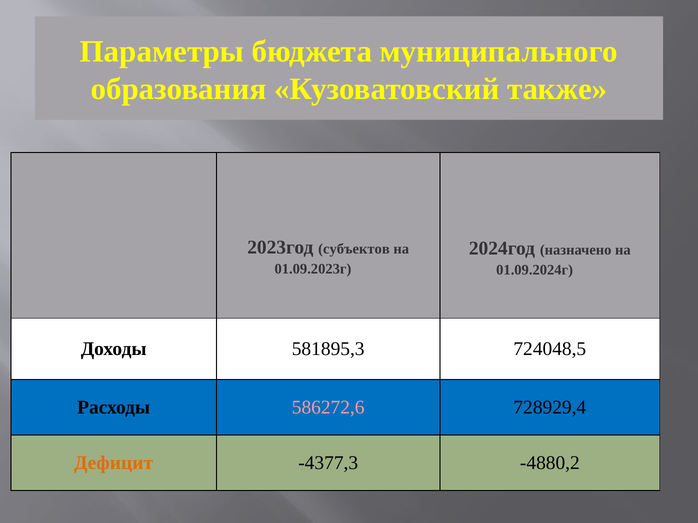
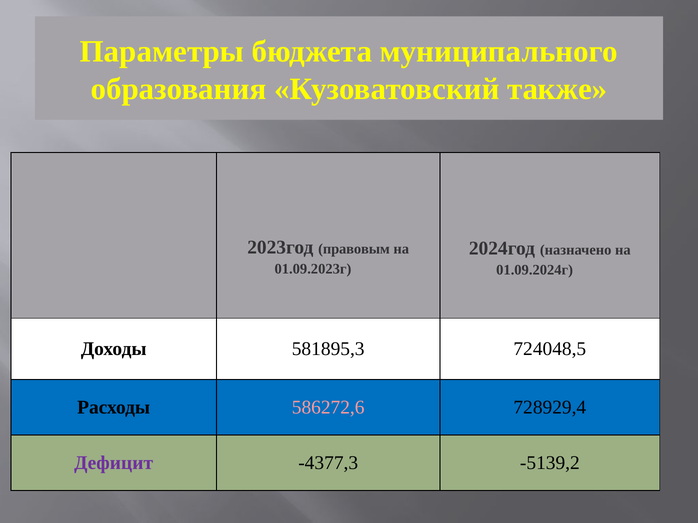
субъектов: субъектов -> правовым (354, 249)
Дефицит colour: orange -> purple (114, 463)
-4880,2: -4880,2 -> -5139,2 (550, 463)
